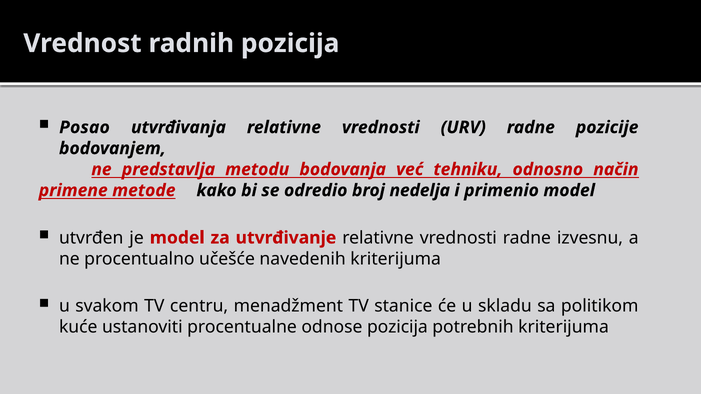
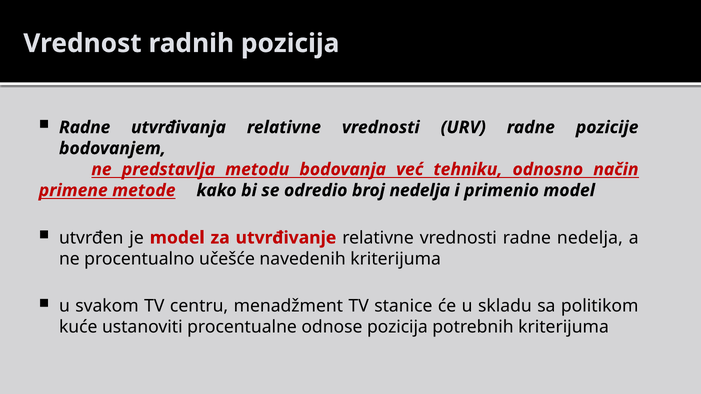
Posao: Posao -> Radne (85, 127)
radne izvesnu: izvesnu -> nedelja (590, 238)
